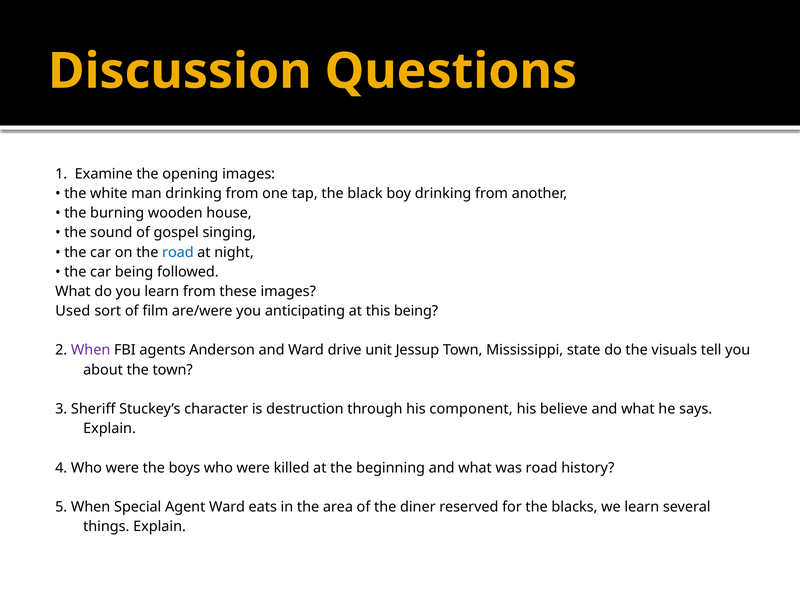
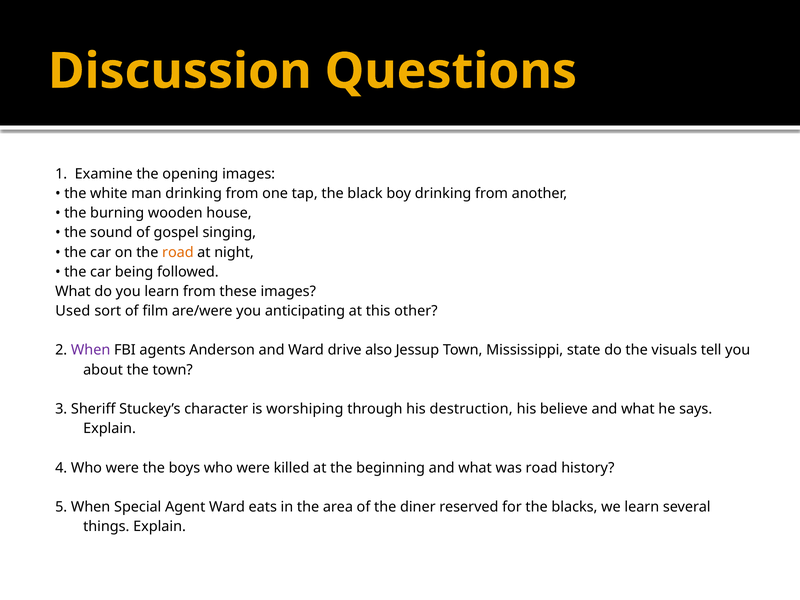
road colour: blue -> orange (178, 252)
this being: being -> other (416, 311)
unit: unit -> also (379, 350)
destruction: destruction -> worshiping (305, 409)
component: component -> destruction (471, 409)
